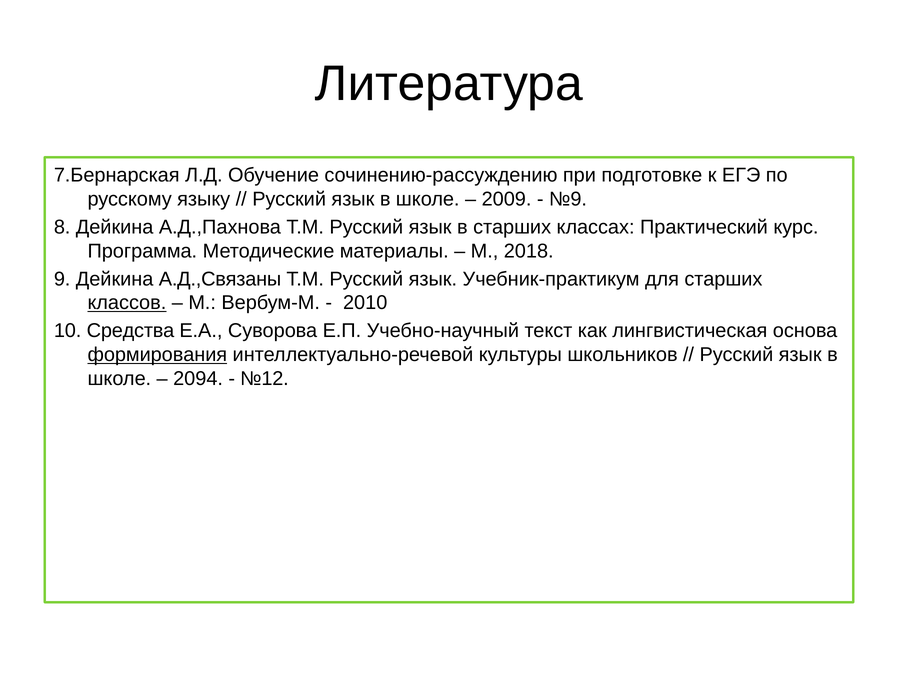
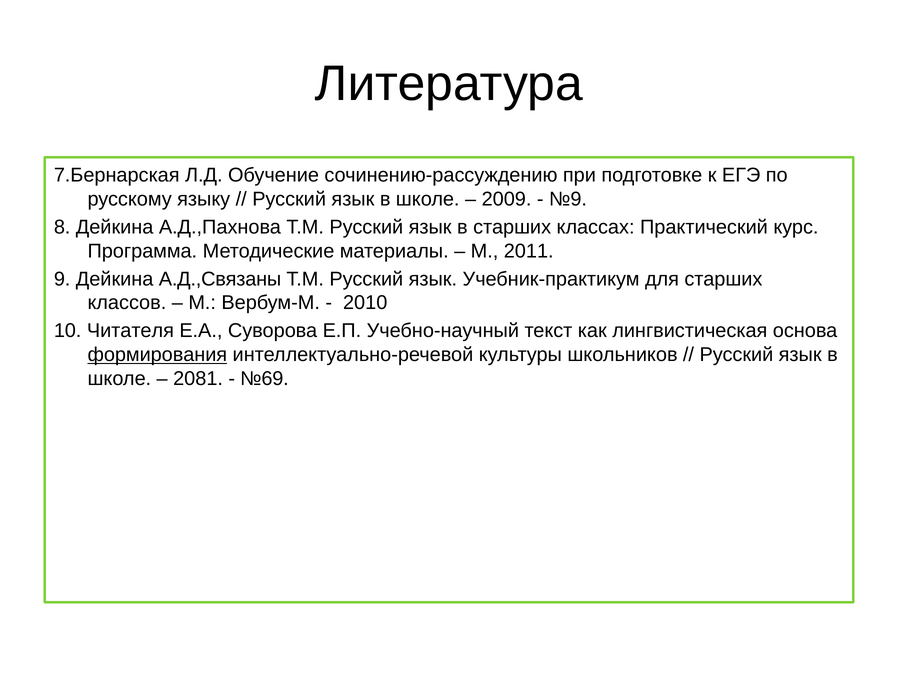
2018: 2018 -> 2011 (529, 251)
классов underline: present -> none (127, 303)
Средства: Средства -> Читателя (130, 331)
2094: 2094 -> 2081 (198, 378)
№12: №12 -> №69 (264, 378)
